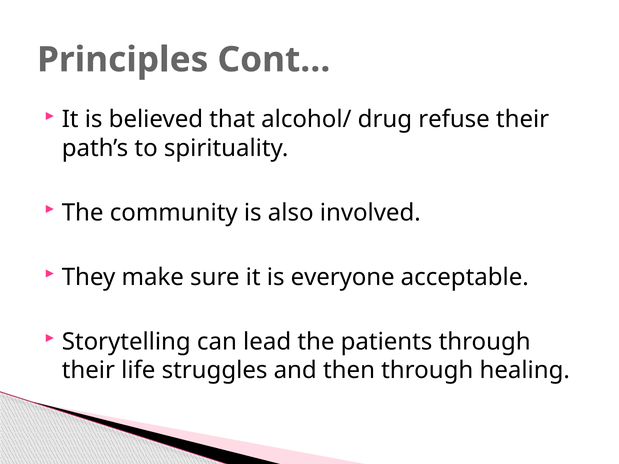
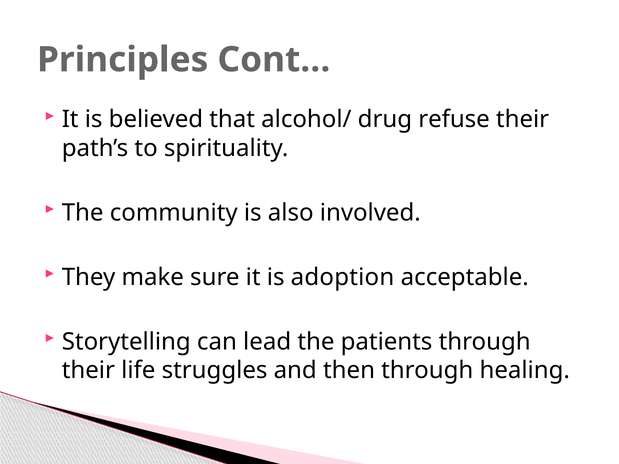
everyone: everyone -> adoption (343, 277)
